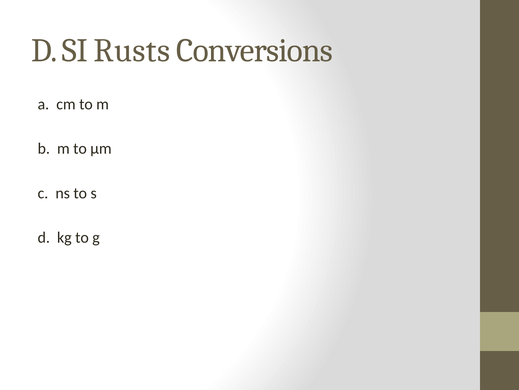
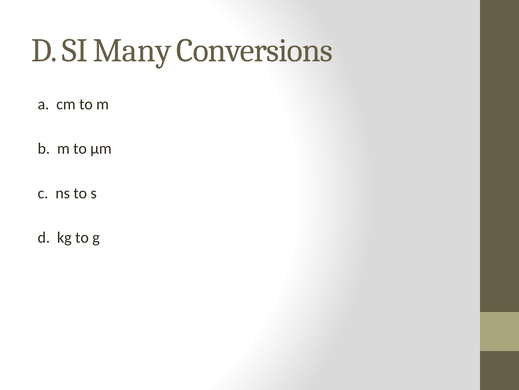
Rusts: Rusts -> Many (132, 50)
